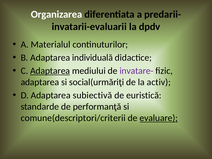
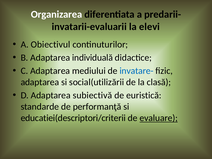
dpdv: dpdv -> elevi (149, 27)
Materialul: Materialul -> Obiectivul (51, 44)
Adaptarea underline: present -> none (50, 71)
invatare- colour: purple -> blue (136, 71)
social(urmăriţi: social(urmăriţi -> social(utilizării (97, 82)
activ: activ -> clasă (159, 82)
comune(descriptori/criterii: comune(descriptori/criterii -> educatiei(descriptori/criterii (73, 118)
